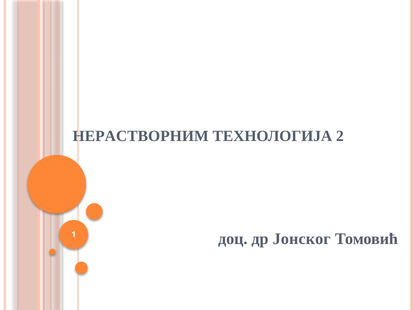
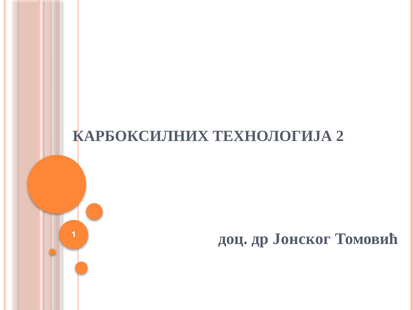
НЕРАСТВОРНИМ: НЕРАСТВОРНИМ -> КАРБОКСИЛНИХ (141, 136)
